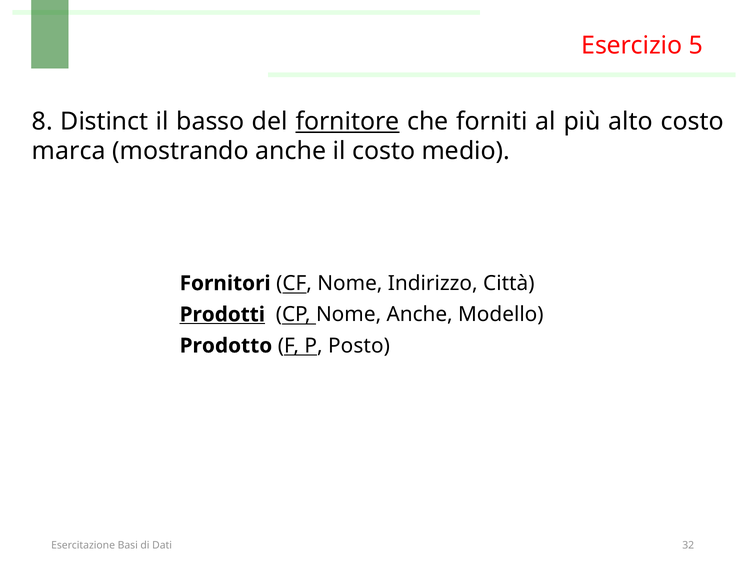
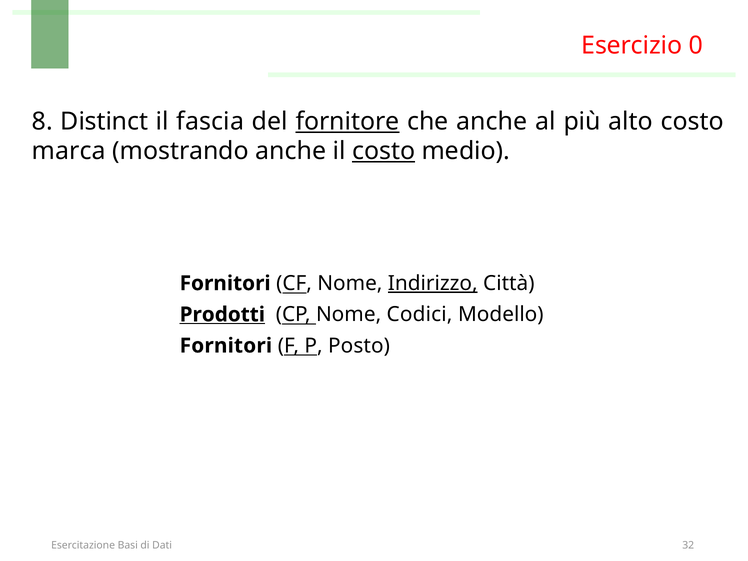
5: 5 -> 0 (696, 45)
basso: basso -> fascia (210, 121)
che forniti: forniti -> anche (492, 121)
costo underline: none -> present (384, 151)
Indirizzo underline: none -> present (433, 283)
Nome Anche: Anche -> Codici (420, 315)
Prodotto: Prodotto -> Fornitori (226, 346)
